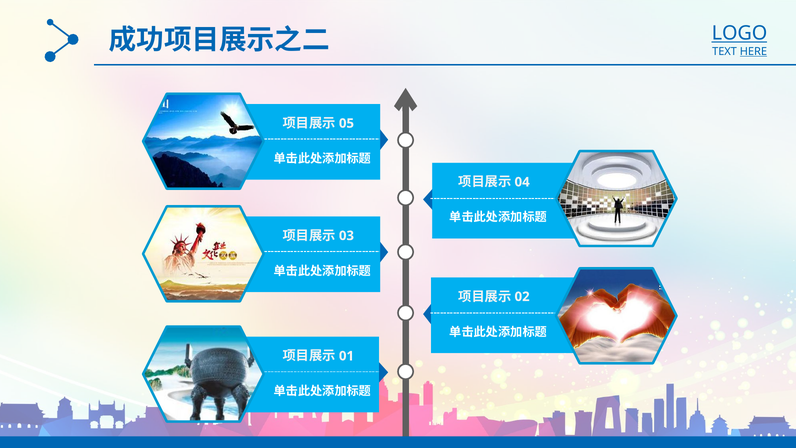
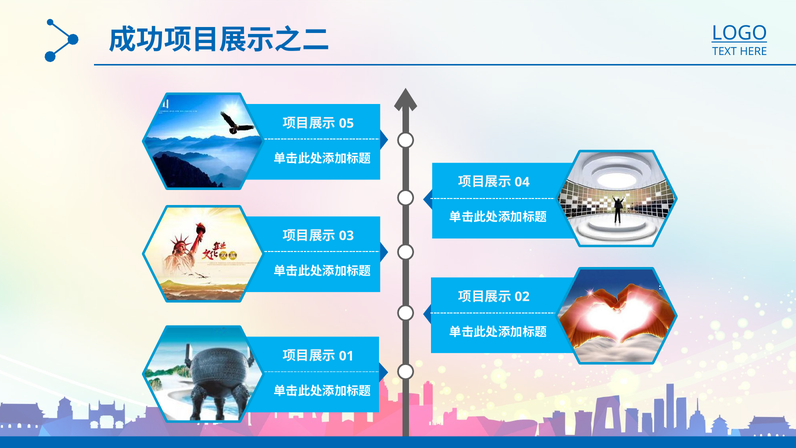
HERE underline: present -> none (753, 51)
